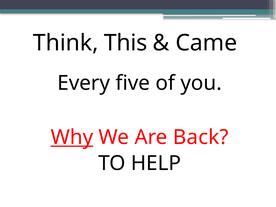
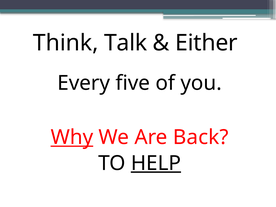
This: This -> Talk (126, 43)
Came: Came -> Either (206, 43)
HELP underline: none -> present (156, 163)
